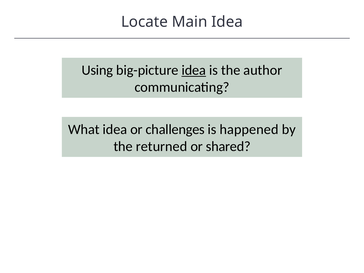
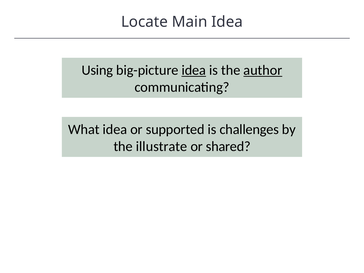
author underline: none -> present (263, 70)
challenges: challenges -> supported (175, 129)
happened: happened -> challenges (249, 129)
returned: returned -> illustrate (162, 146)
